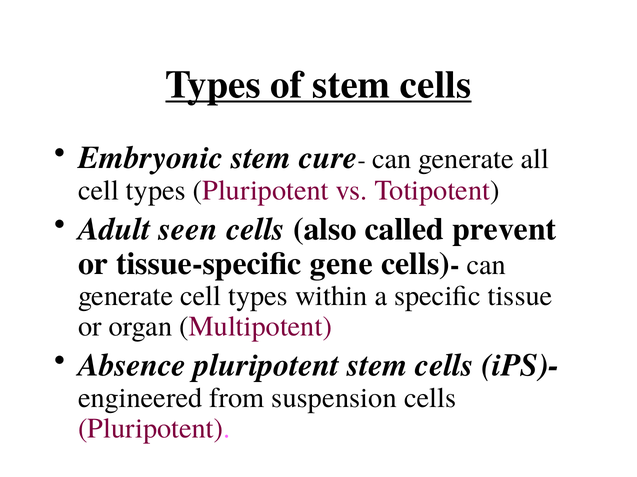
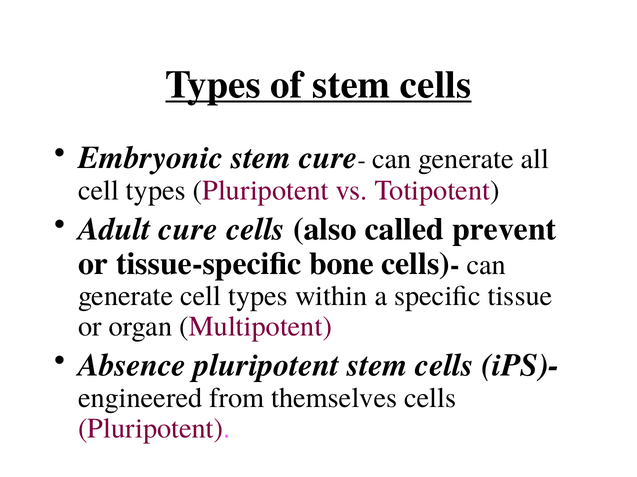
Adult seen: seen -> cure (188, 230)
gene: gene -> bone (342, 264)
suspension: suspension -> themselves (334, 398)
